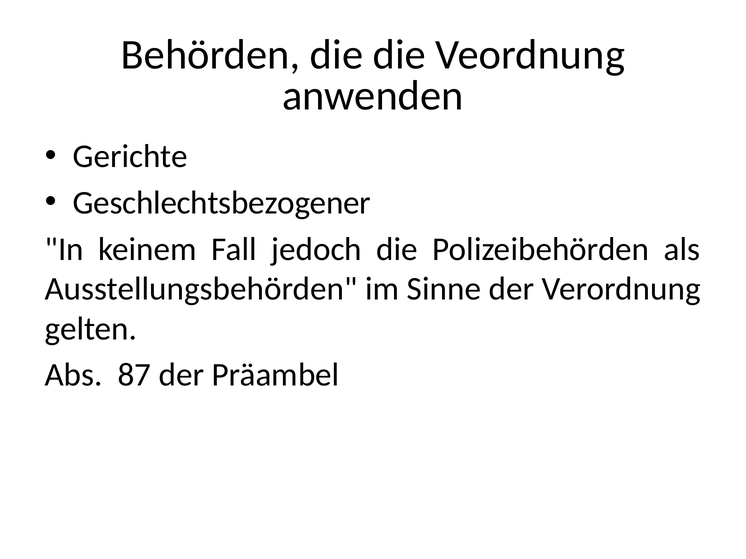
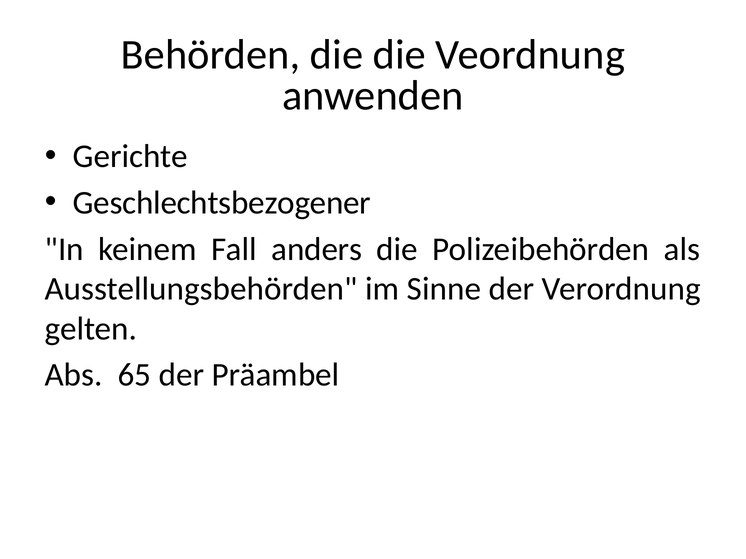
jedoch: jedoch -> anders (317, 249)
87: 87 -> 65 (134, 375)
